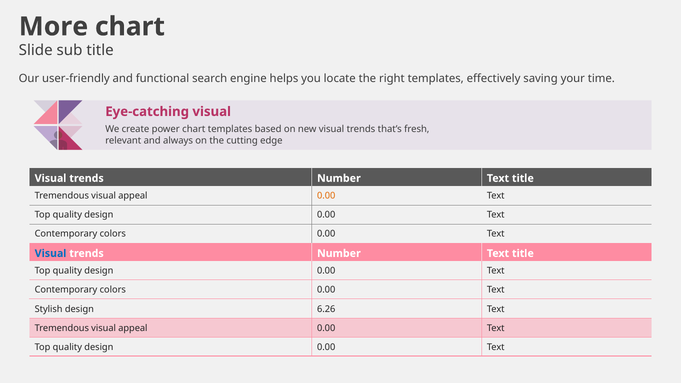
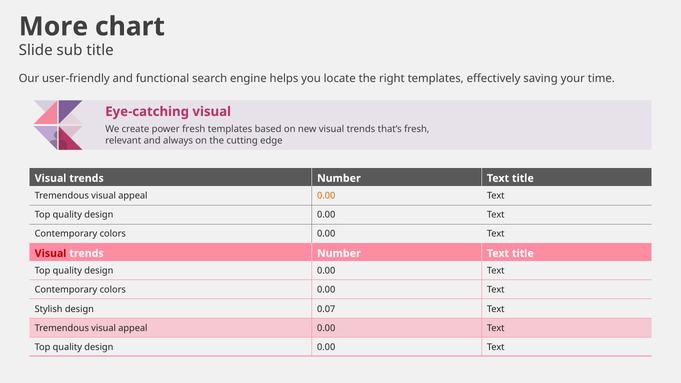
power chart: chart -> fresh (194, 129)
Visual colour: blue -> red (51, 253)
6.26: 6.26 -> 0.07 (326, 309)
